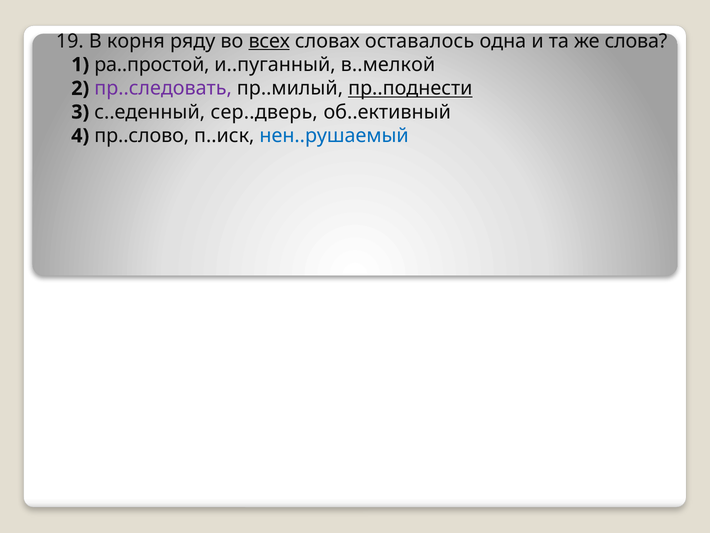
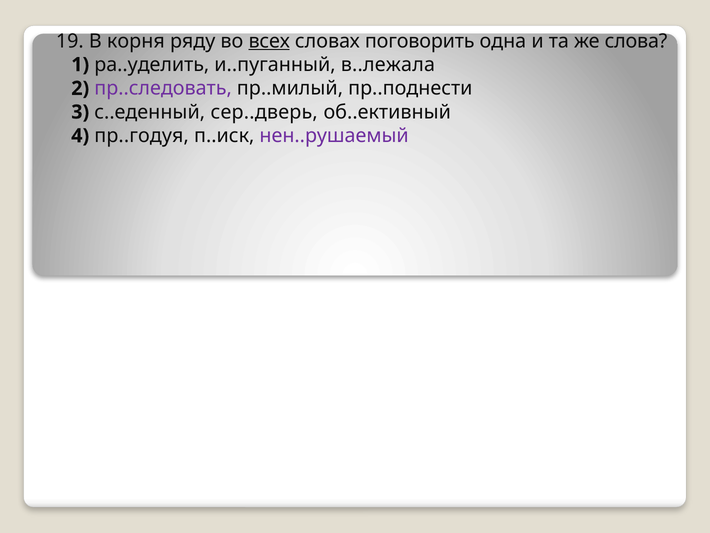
оставалось: оставалось -> поговорить (420, 41)
ра..простой: ра..простой -> ра..уделить (152, 65)
в..мелкой: в..мелкой -> в..лежала (388, 65)
пр..поднести underline: present -> none (410, 88)
пр..слово: пр..слово -> пр..годуя (142, 136)
нен..рушаемый colour: blue -> purple (334, 136)
